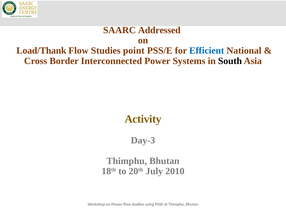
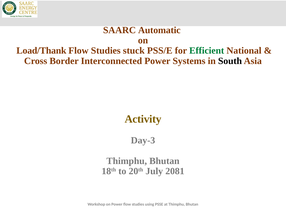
Addressed: Addressed -> Automatic (159, 30)
point: point -> stuck (134, 51)
Efficient colour: blue -> green (207, 51)
2010: 2010 -> 2081 (175, 172)
